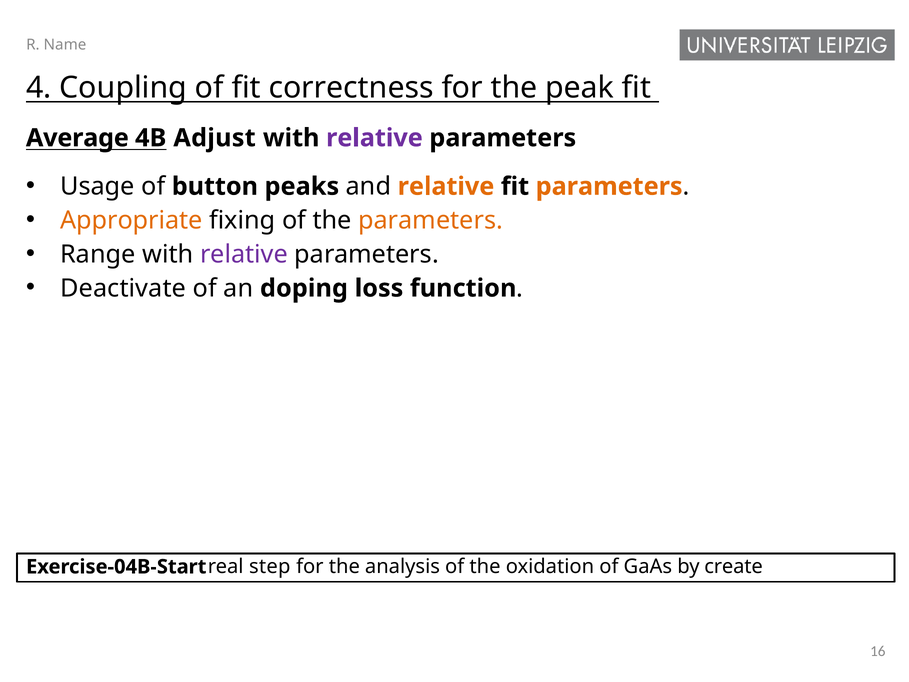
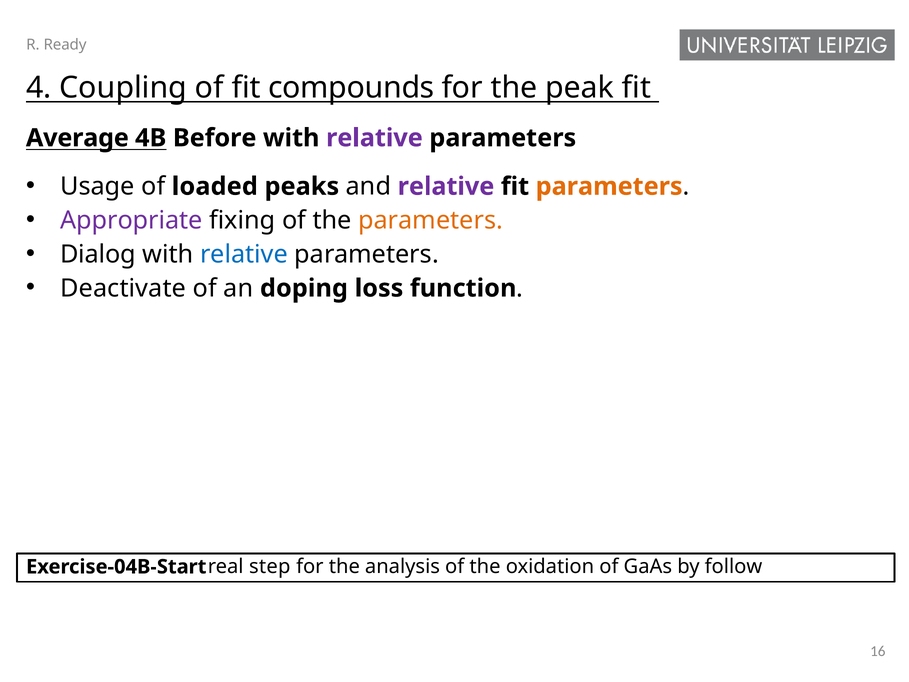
Name: Name -> Ready (65, 45)
correctness: correctness -> compounds (351, 88)
Adjust: Adjust -> Before (215, 138)
button: button -> loaded (215, 186)
relative colour: orange -> purple (446, 186)
Appropriate colour: orange -> purple (131, 220)
Range: Range -> Dialog (98, 254)
relative colour: purple -> blue (244, 254)
create: create -> follow (733, 567)
